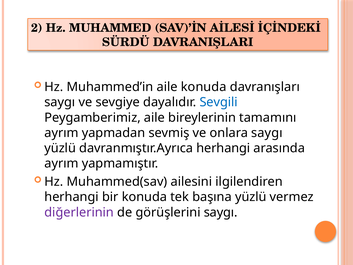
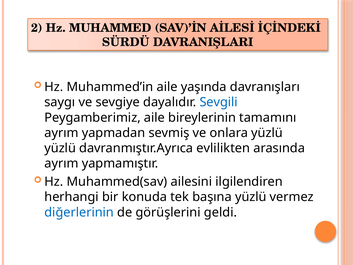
konuda: konuda -> yaşında (204, 87)
onlara saygı: saygı -> yüzlü (267, 133)
herhangi: herhangi -> evlilikten (223, 148)
diğerlerinin colour: purple -> blue (79, 212)
görüşlerini saygı: saygı -> geldi (220, 212)
